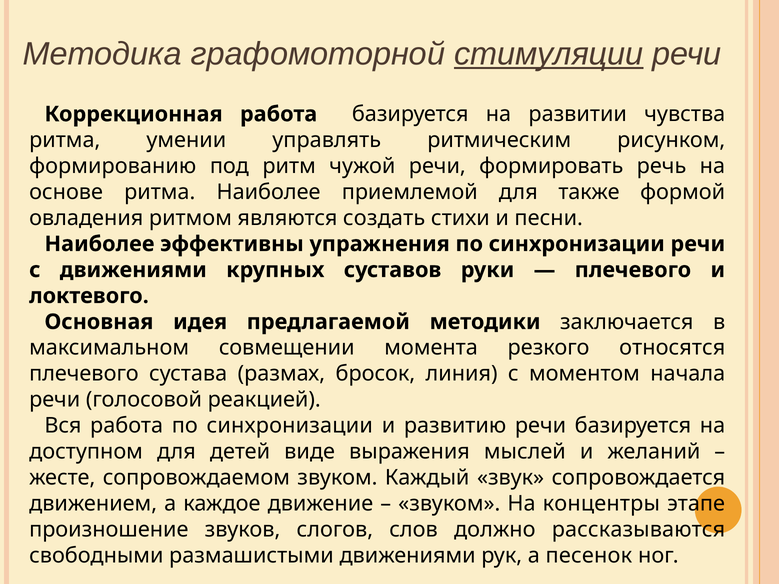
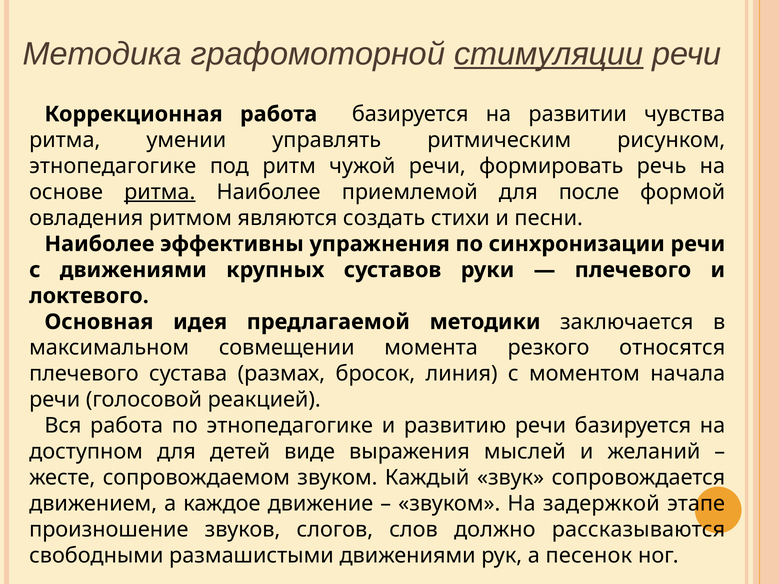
формированию: формированию -> этнопедагогике (113, 166)
ритма underline: none -> present (160, 192)
также: также -> после (589, 192)
работа по синхронизации: синхронизации -> этнопедагогике (290, 426)
концентры: концентры -> задержкой (601, 504)
